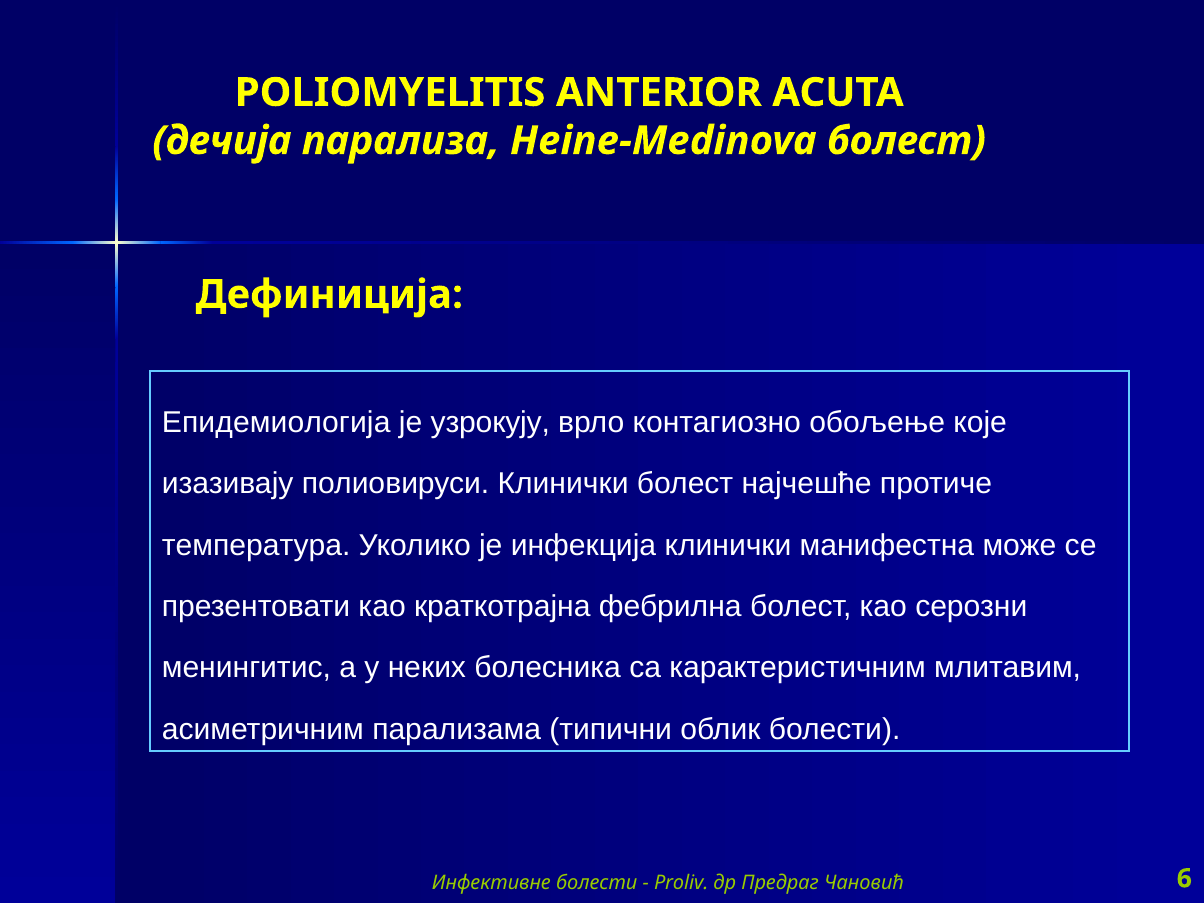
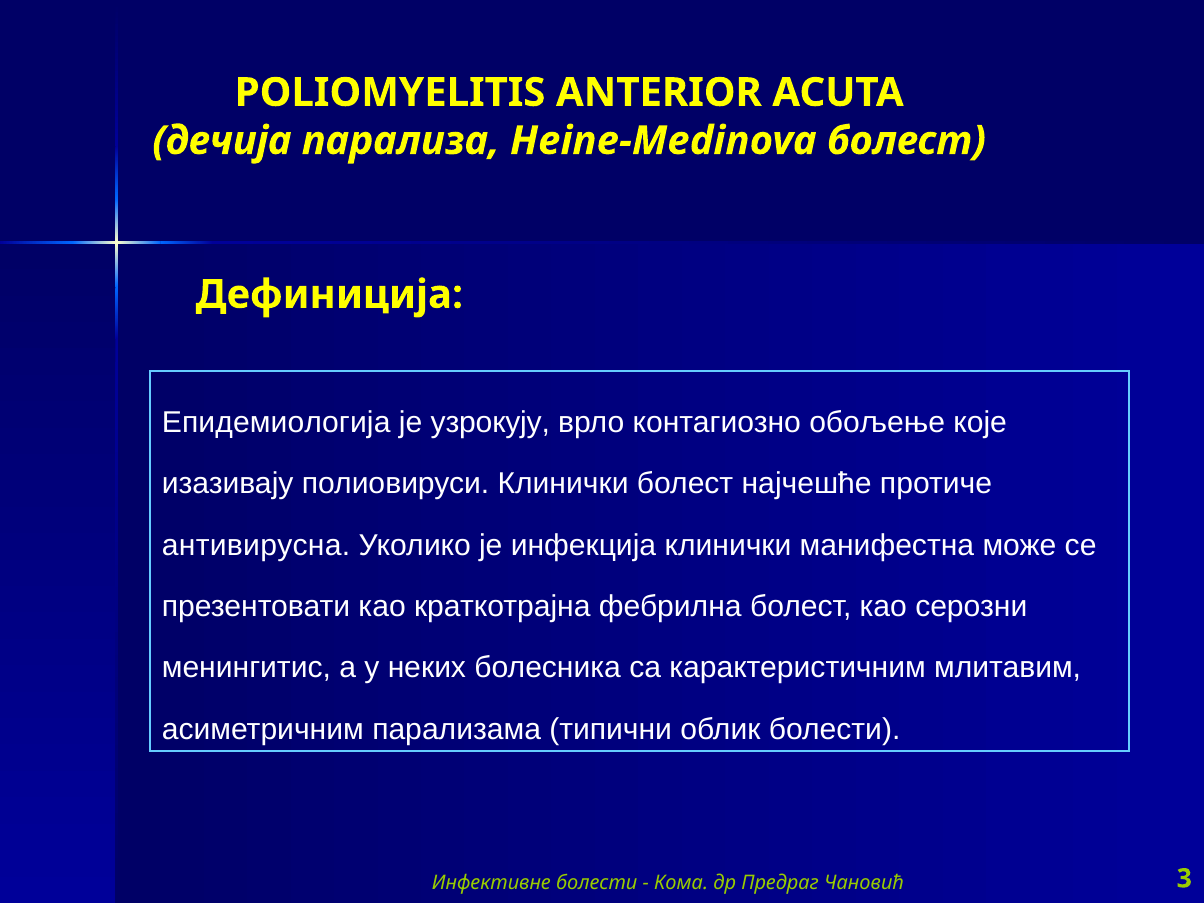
температура: температура -> антивирусна (256, 545)
Proliv: Proliv -> Кома (681, 883)
6: 6 -> 3 (1184, 879)
